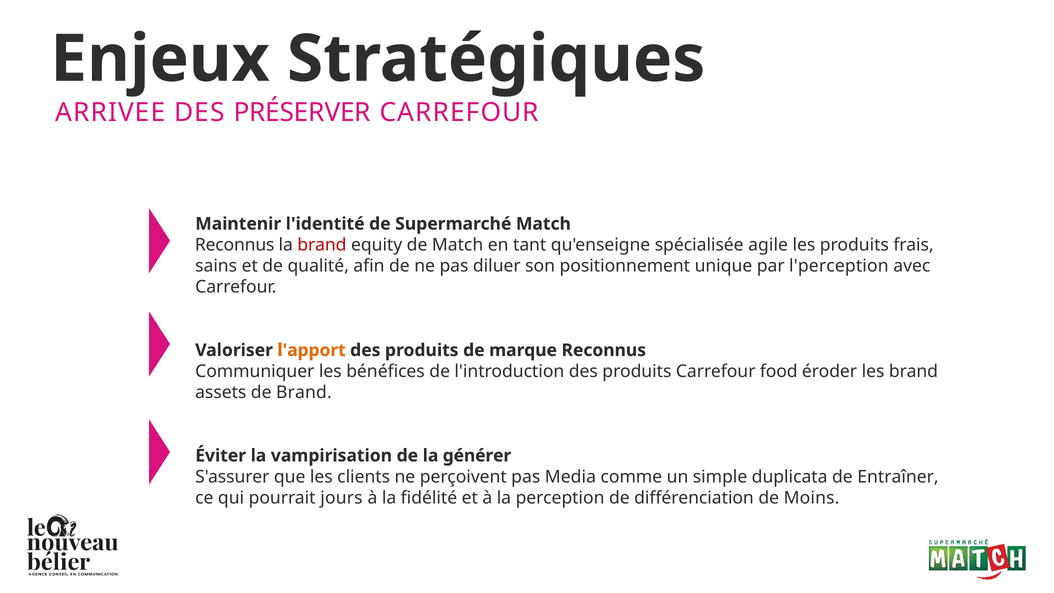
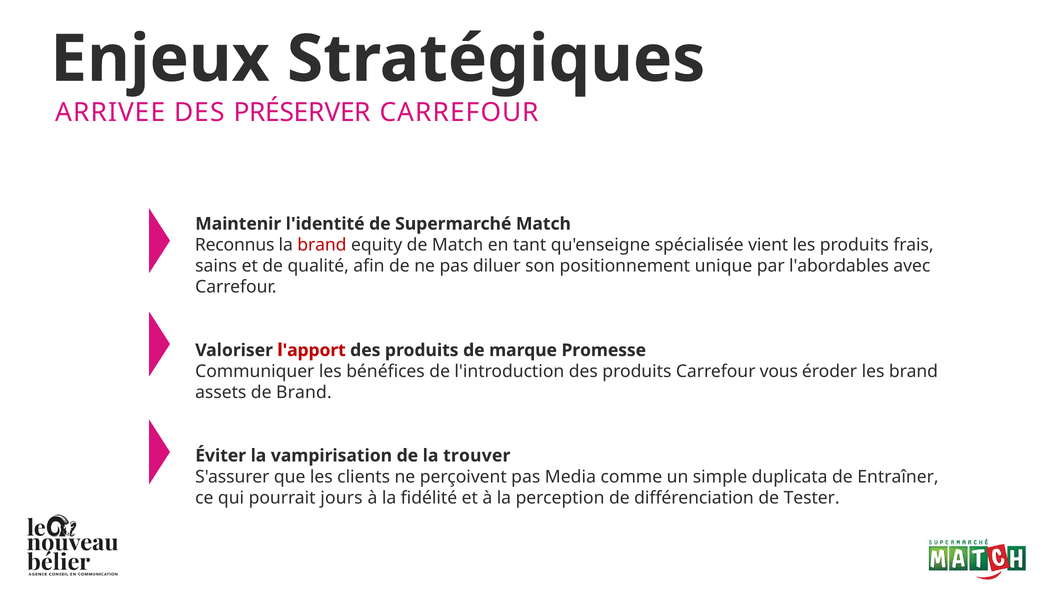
agile: agile -> vient (768, 245)
l'perception: l'perception -> l'abordables (839, 266)
l'apport colour: orange -> red (312, 350)
marque Reconnus: Reconnus -> Promesse (604, 350)
food: food -> vous (779, 371)
générer: générer -> trouver (477, 456)
Moins: Moins -> Tester (812, 498)
